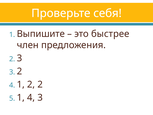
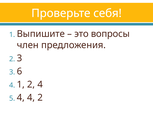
быстрее: быстрее -> вопросы (110, 34)
3 2: 2 -> 6 (20, 71)
2 2: 2 -> 4 (40, 84)
5 1: 1 -> 4 (21, 97)
4 3: 3 -> 2 (40, 97)
